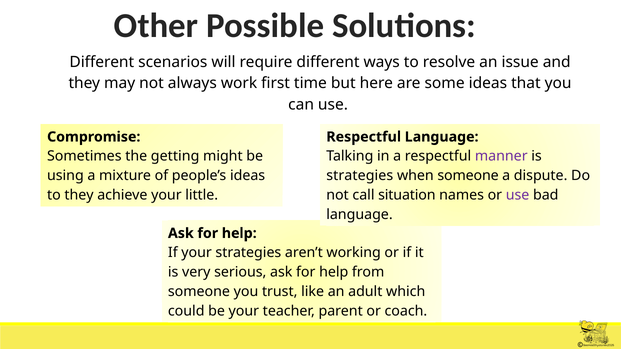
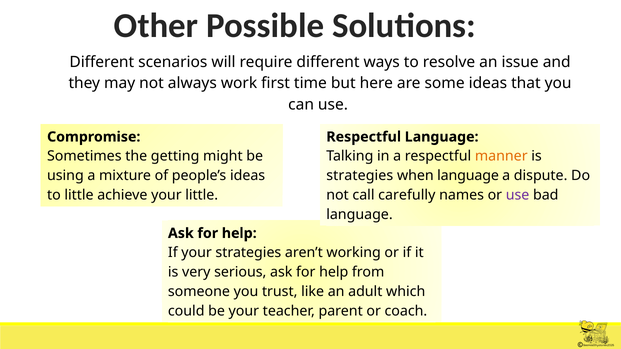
manner colour: purple -> orange (501, 156)
when someone: someone -> language (468, 176)
to they: they -> little (79, 195)
situation: situation -> carefully (407, 195)
